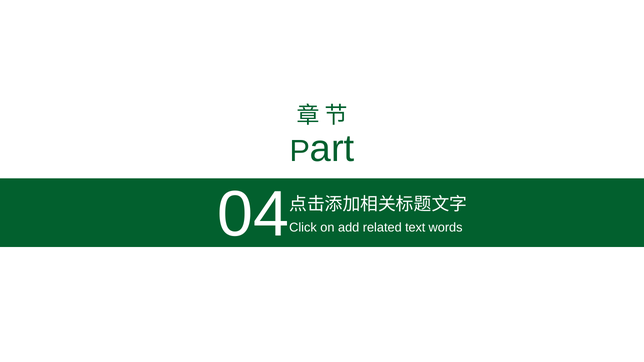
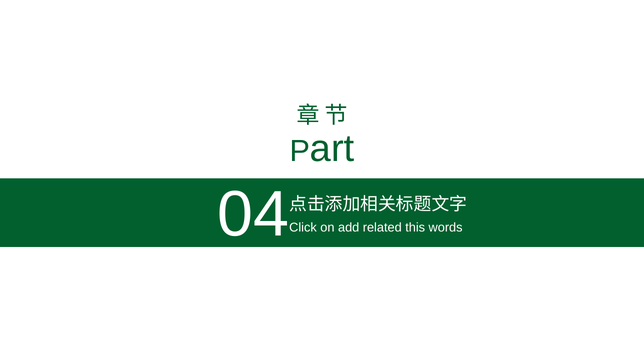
text: text -> this (415, 228)
